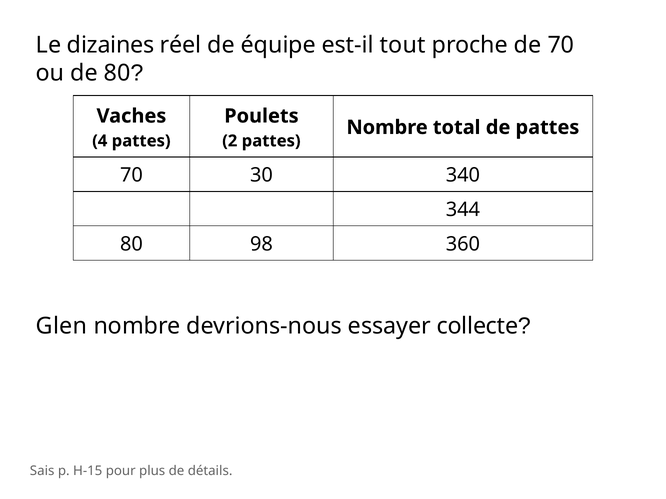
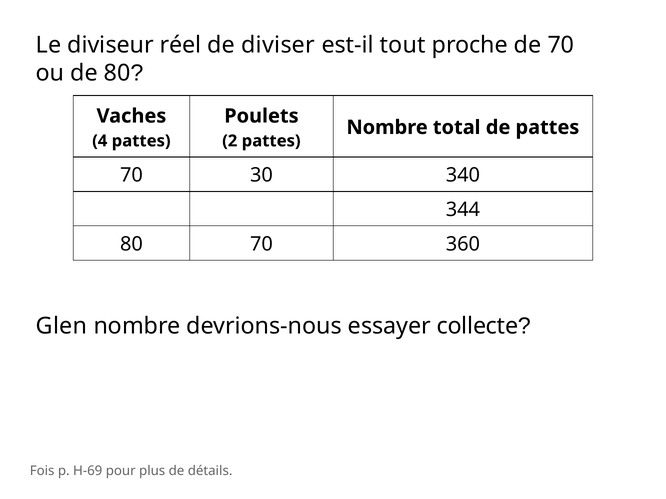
dizaines: dizaines -> diviseur (111, 45)
équipe: équipe -> diviser (278, 45)
80 98: 98 -> 70 (261, 245)
Sais: Sais -> Fois (42, 471)
H-15: H-15 -> H-69 (88, 471)
